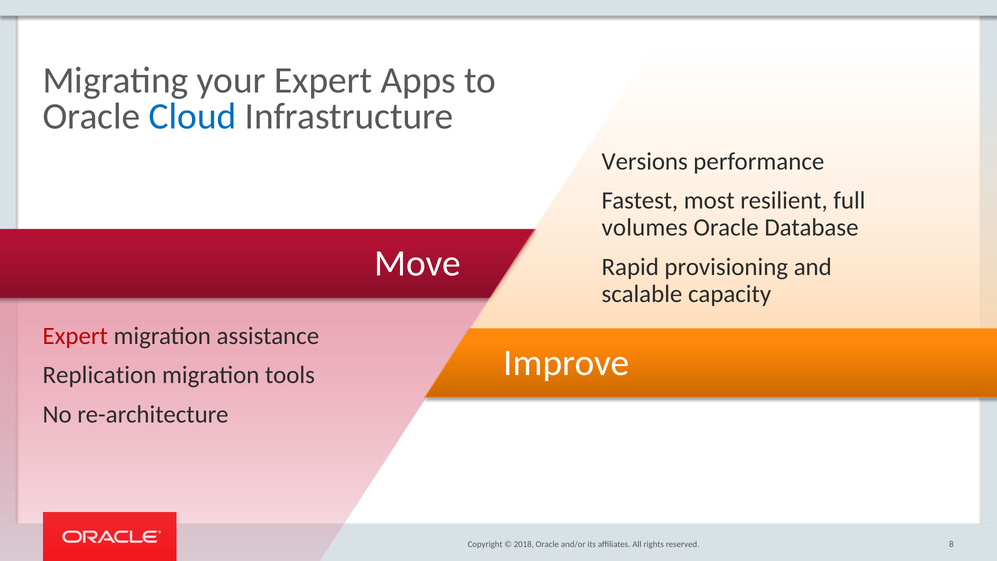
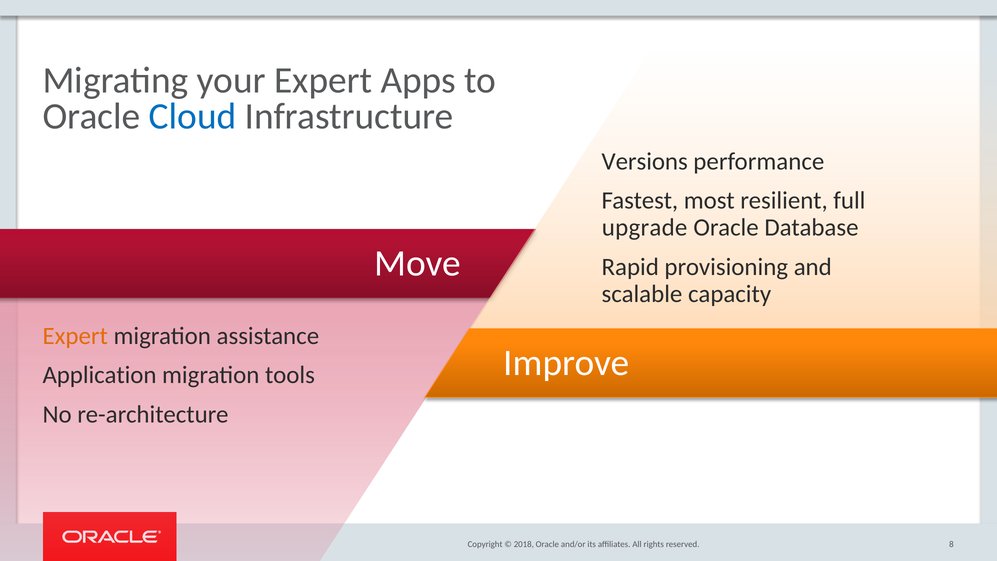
volumes: volumes -> upgrade (645, 228)
Expert colour: red -> orange (75, 336)
Replication: Replication -> Application (100, 375)
